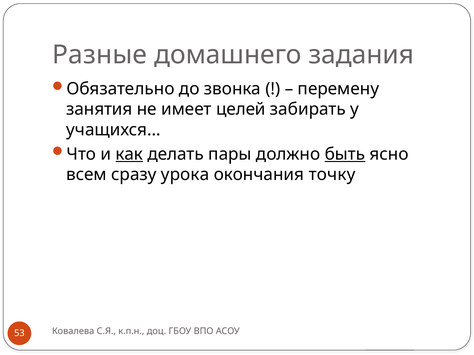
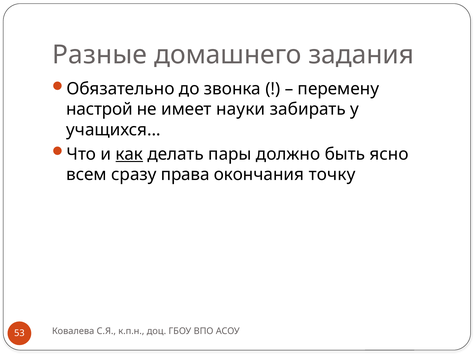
занятия: занятия -> настрой (99, 109)
целей: целей -> науки (241, 109)
быть underline: present -> none (345, 154)
урока: урока -> права (185, 175)
